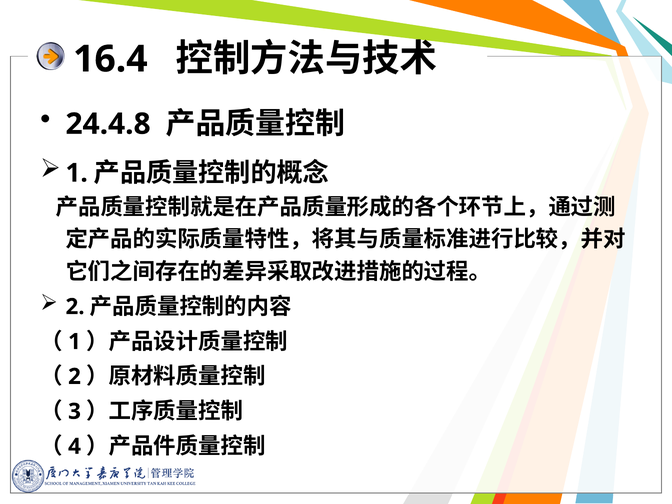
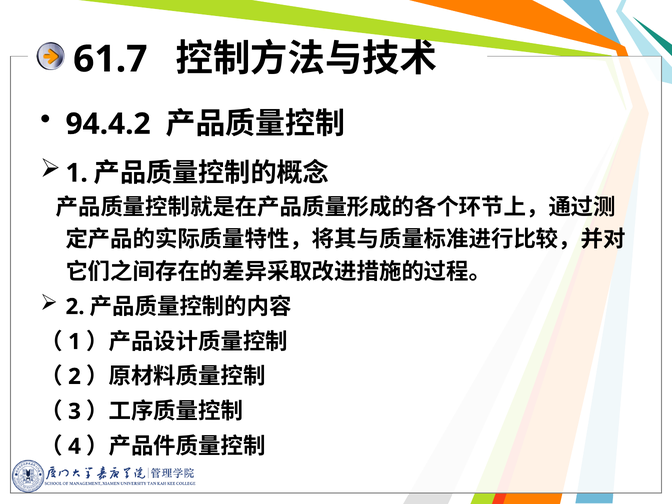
16.4: 16.4 -> 61.7 (110, 59)
24.4.8: 24.4.8 -> 94.4.2 (108, 124)
